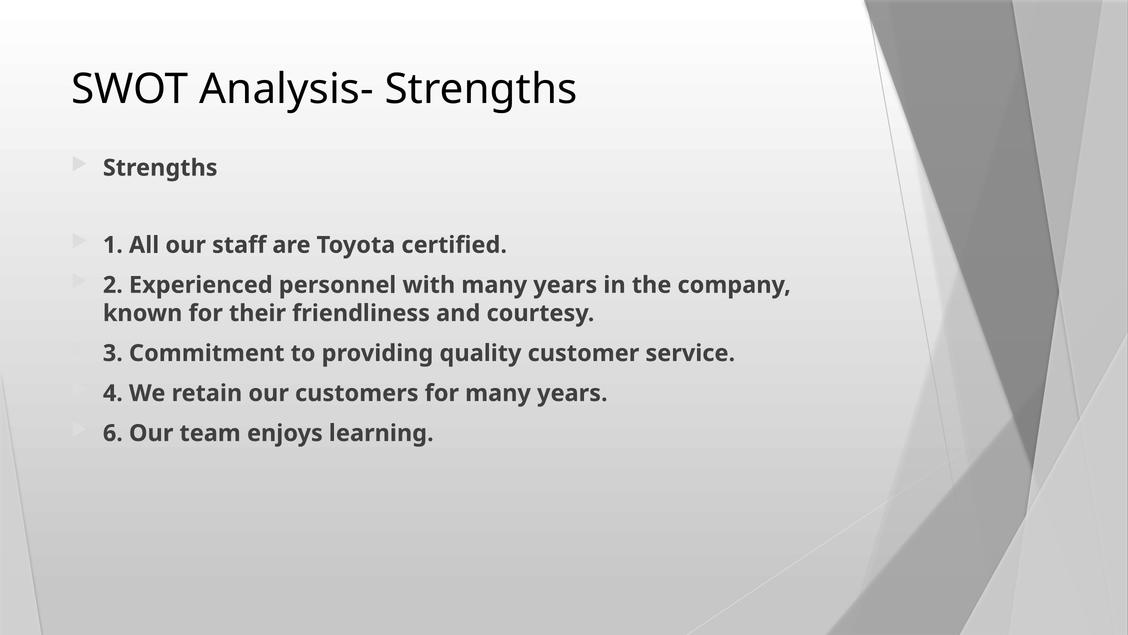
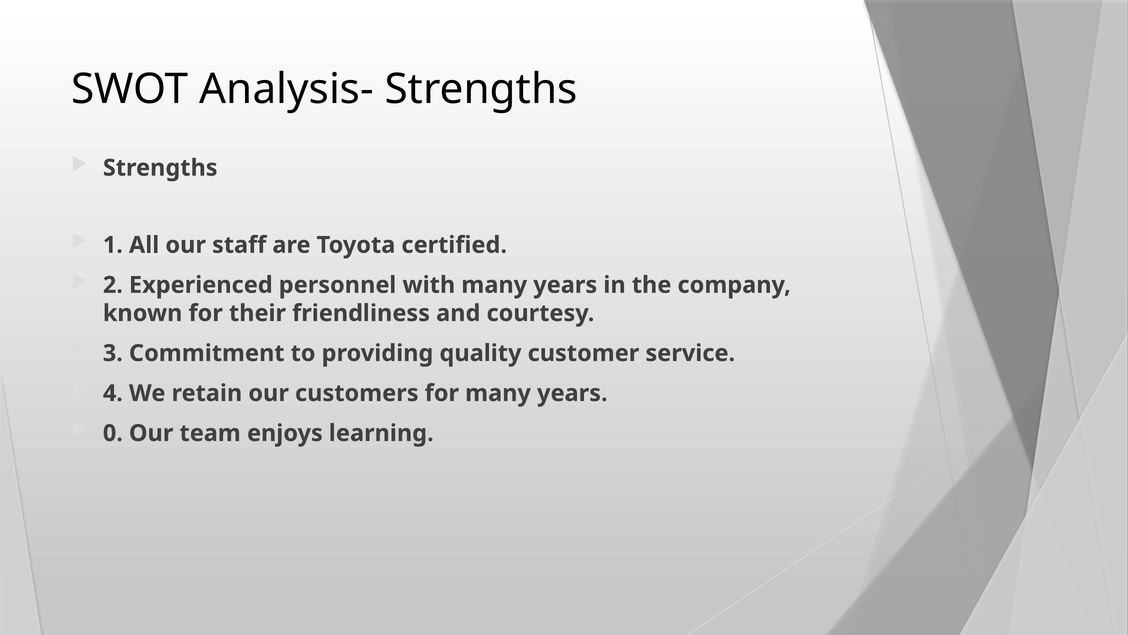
6: 6 -> 0 (113, 433)
